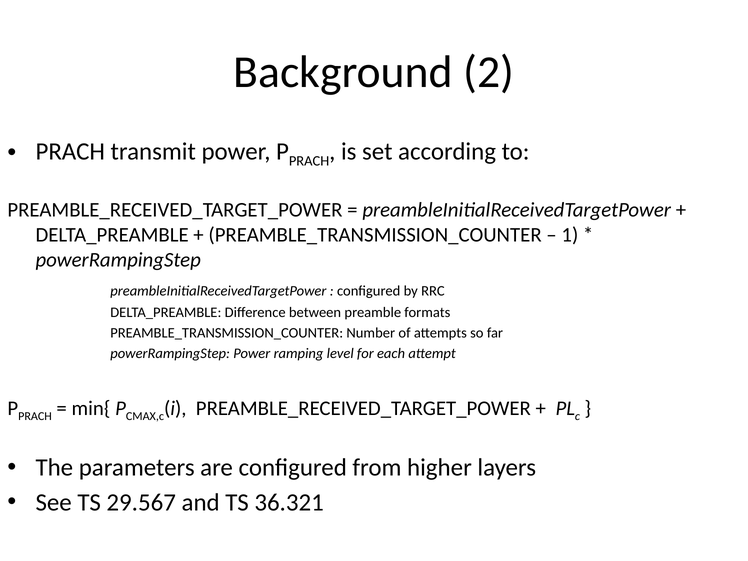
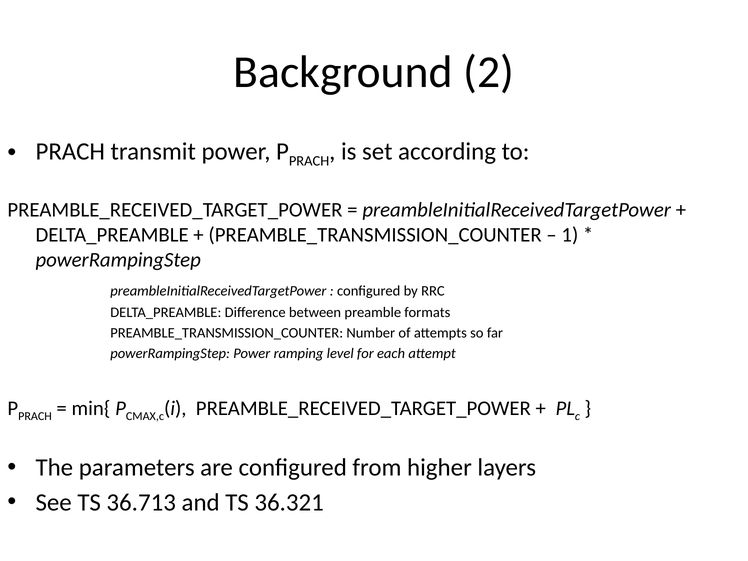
29.567: 29.567 -> 36.713 (141, 503)
